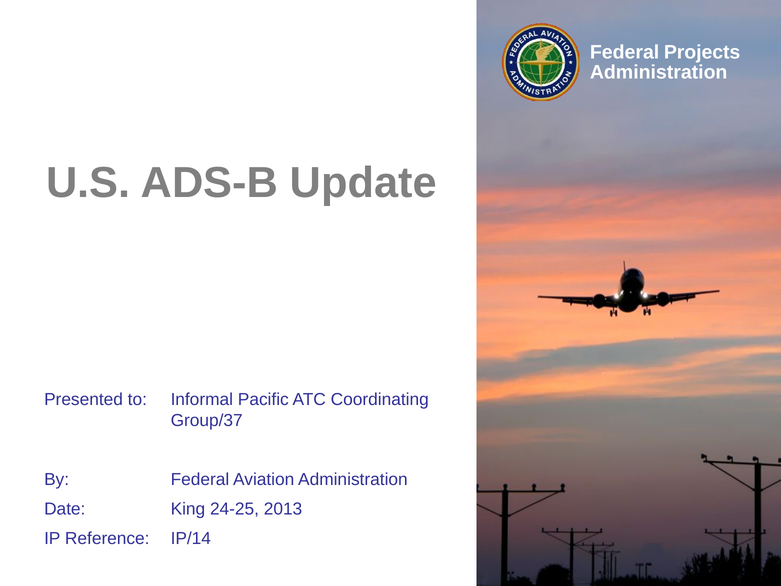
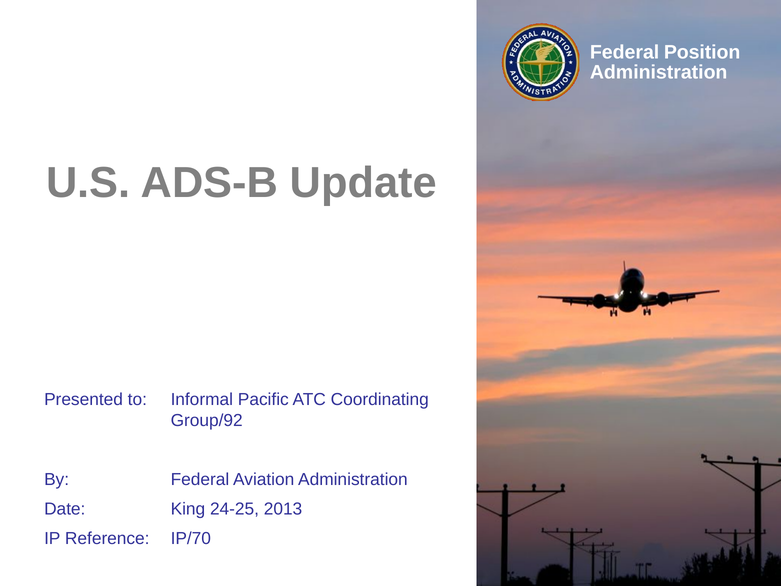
Projects: Projects -> Position (702, 52)
Group/37: Group/37 -> Group/92 (207, 420)
IP/14: IP/14 -> IP/70 (191, 538)
